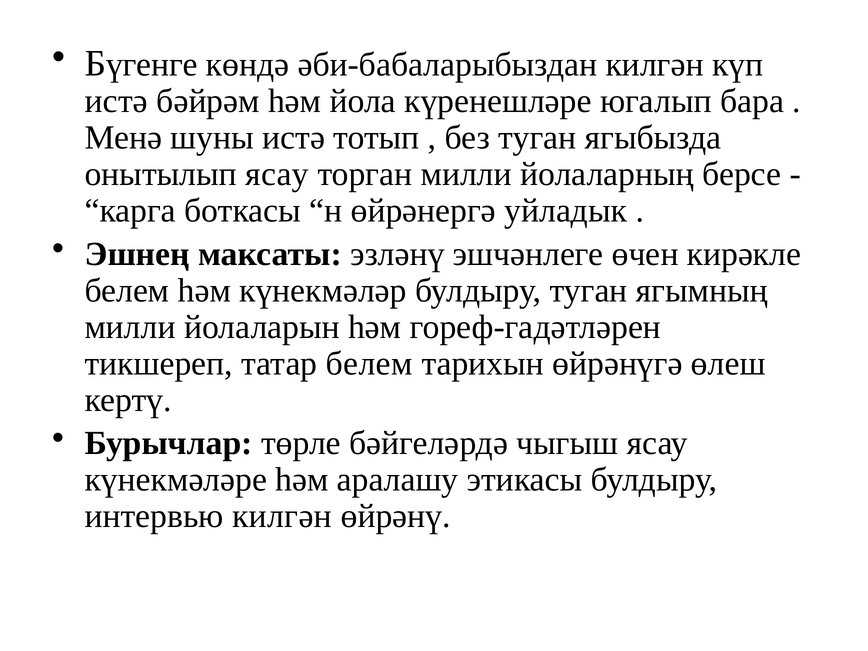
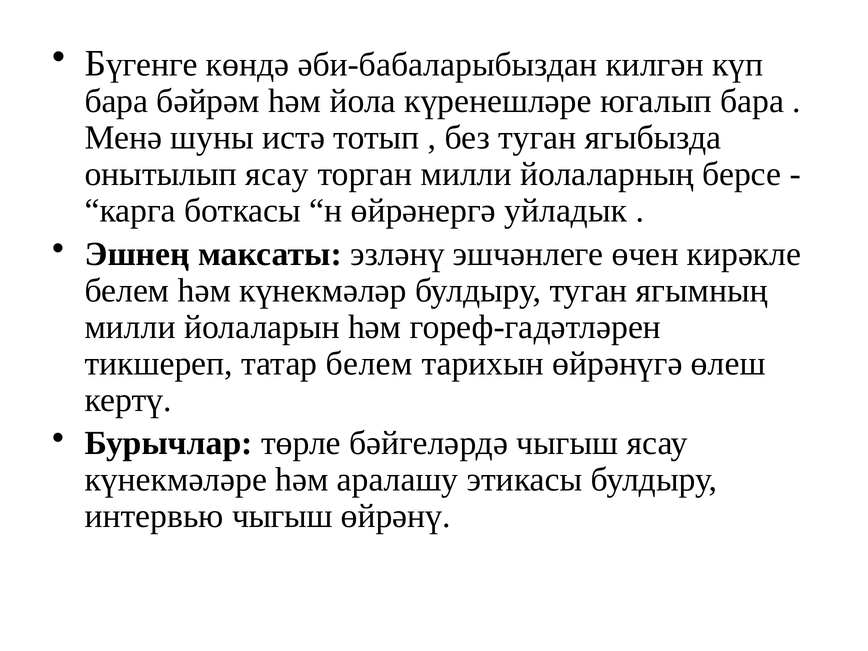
истә: истә -> бара (116, 101)
интервью килгән: килгән -> чыгыш (282, 516)
